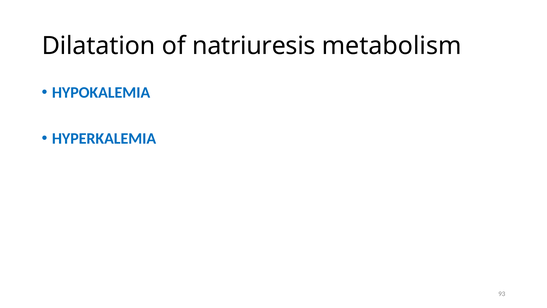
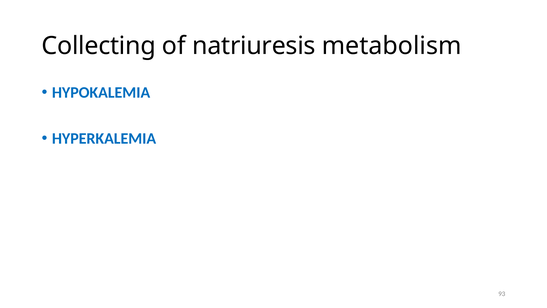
Dilatation: Dilatation -> Collecting (99, 46)
